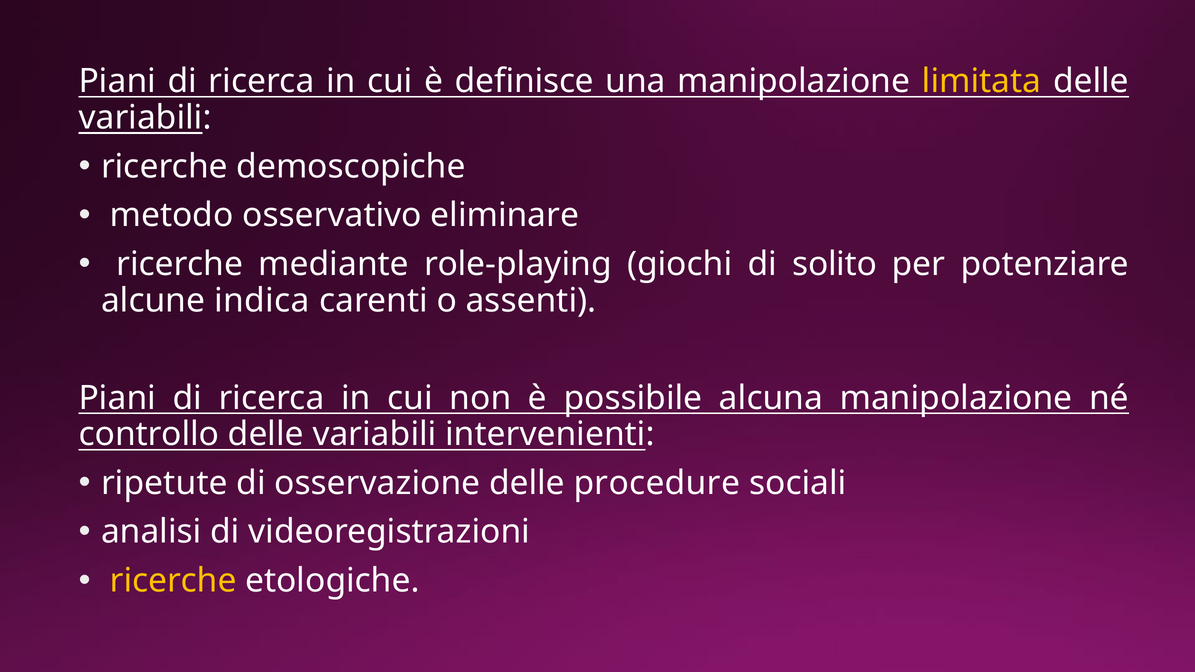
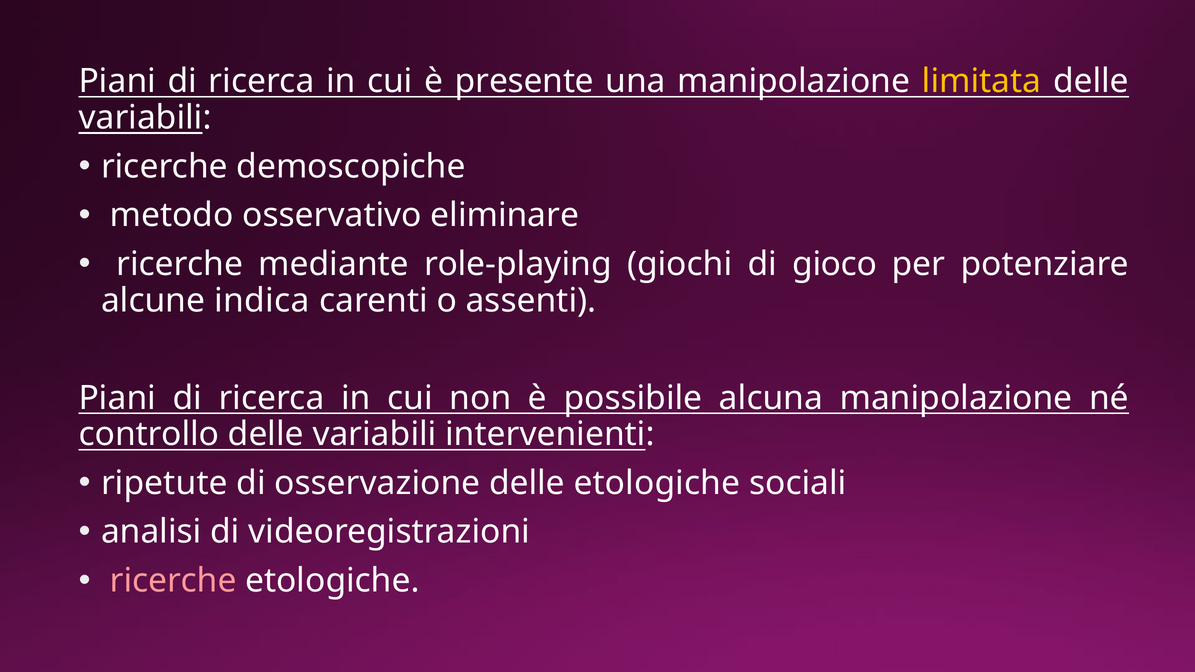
definisce: definisce -> presente (524, 81)
solito: solito -> gioco (835, 264)
delle procedure: procedure -> etologiche (657, 483)
ricerche colour: yellow -> pink (173, 581)
